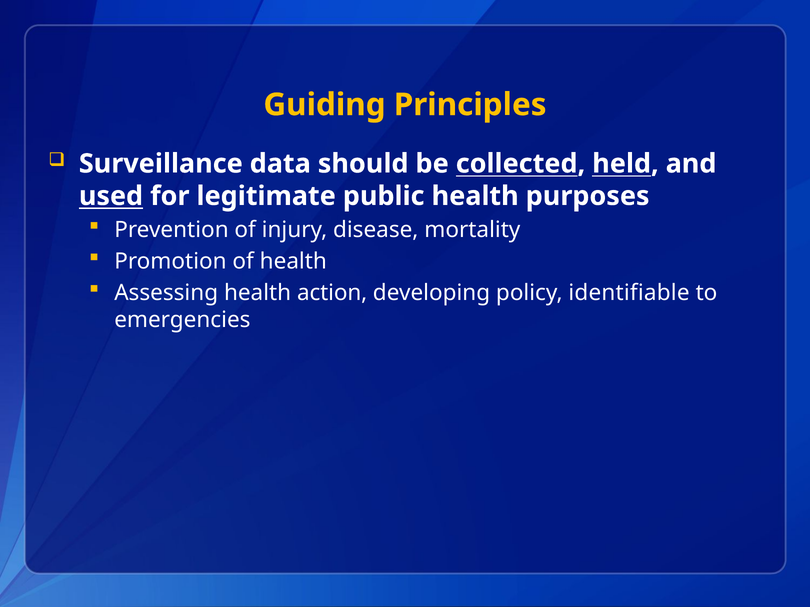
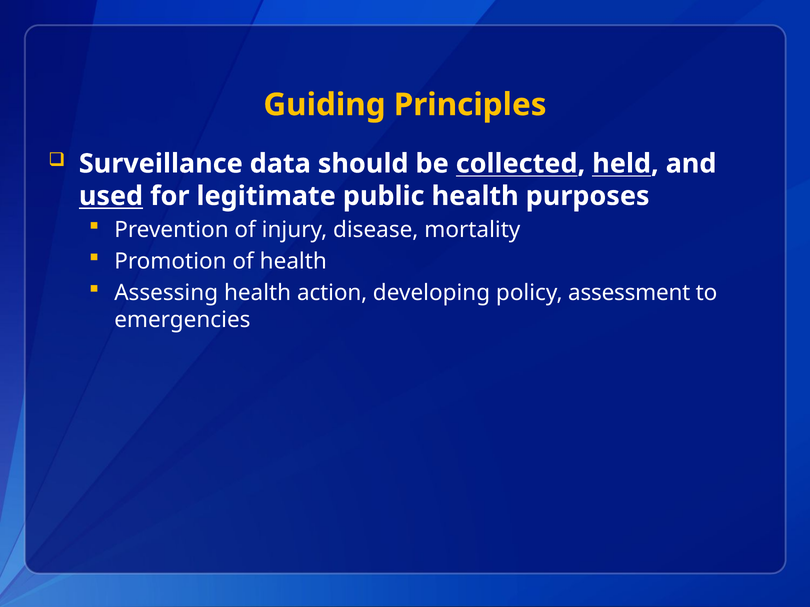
identifiable: identifiable -> assessment (629, 293)
